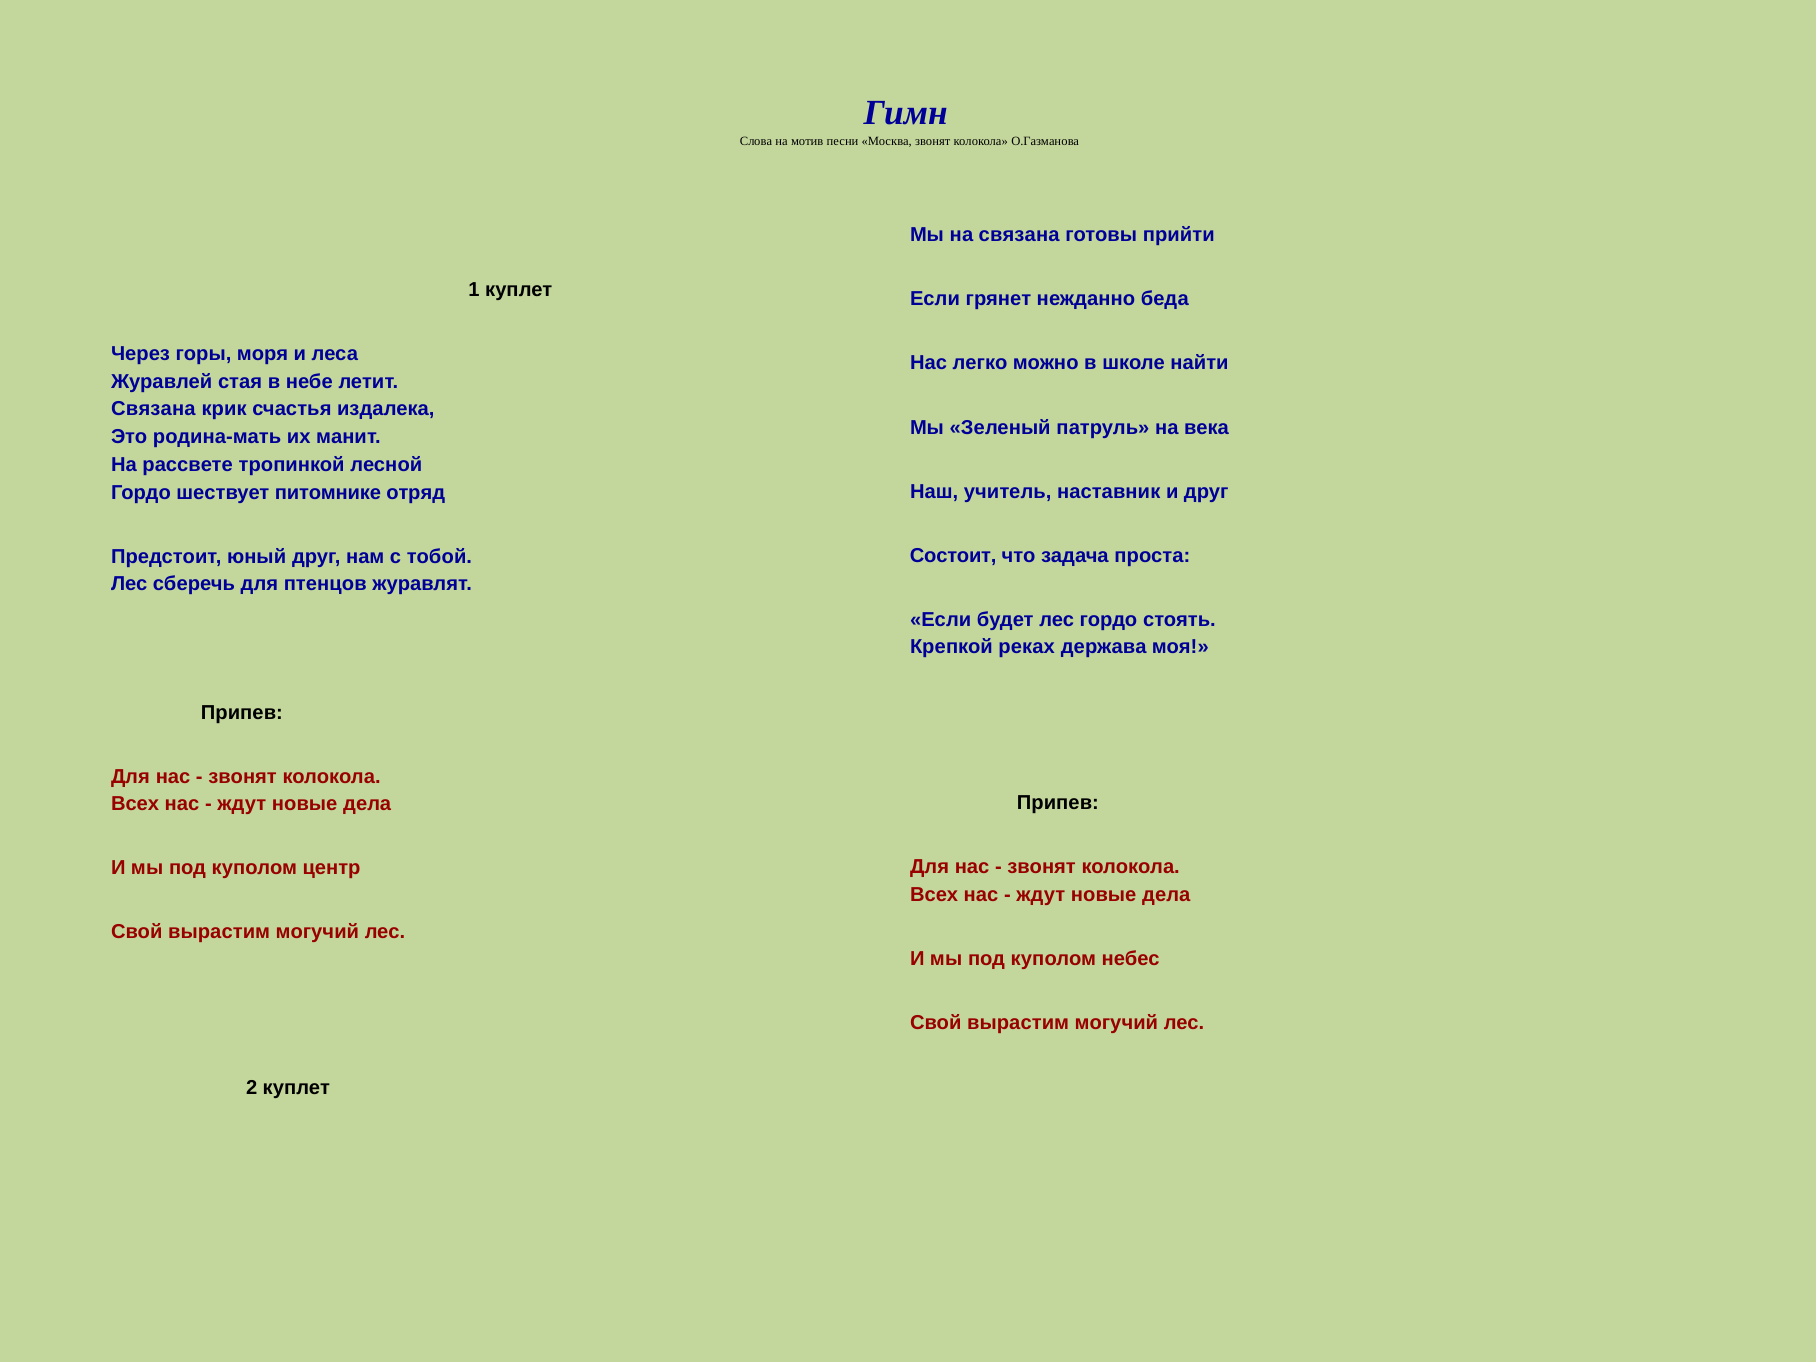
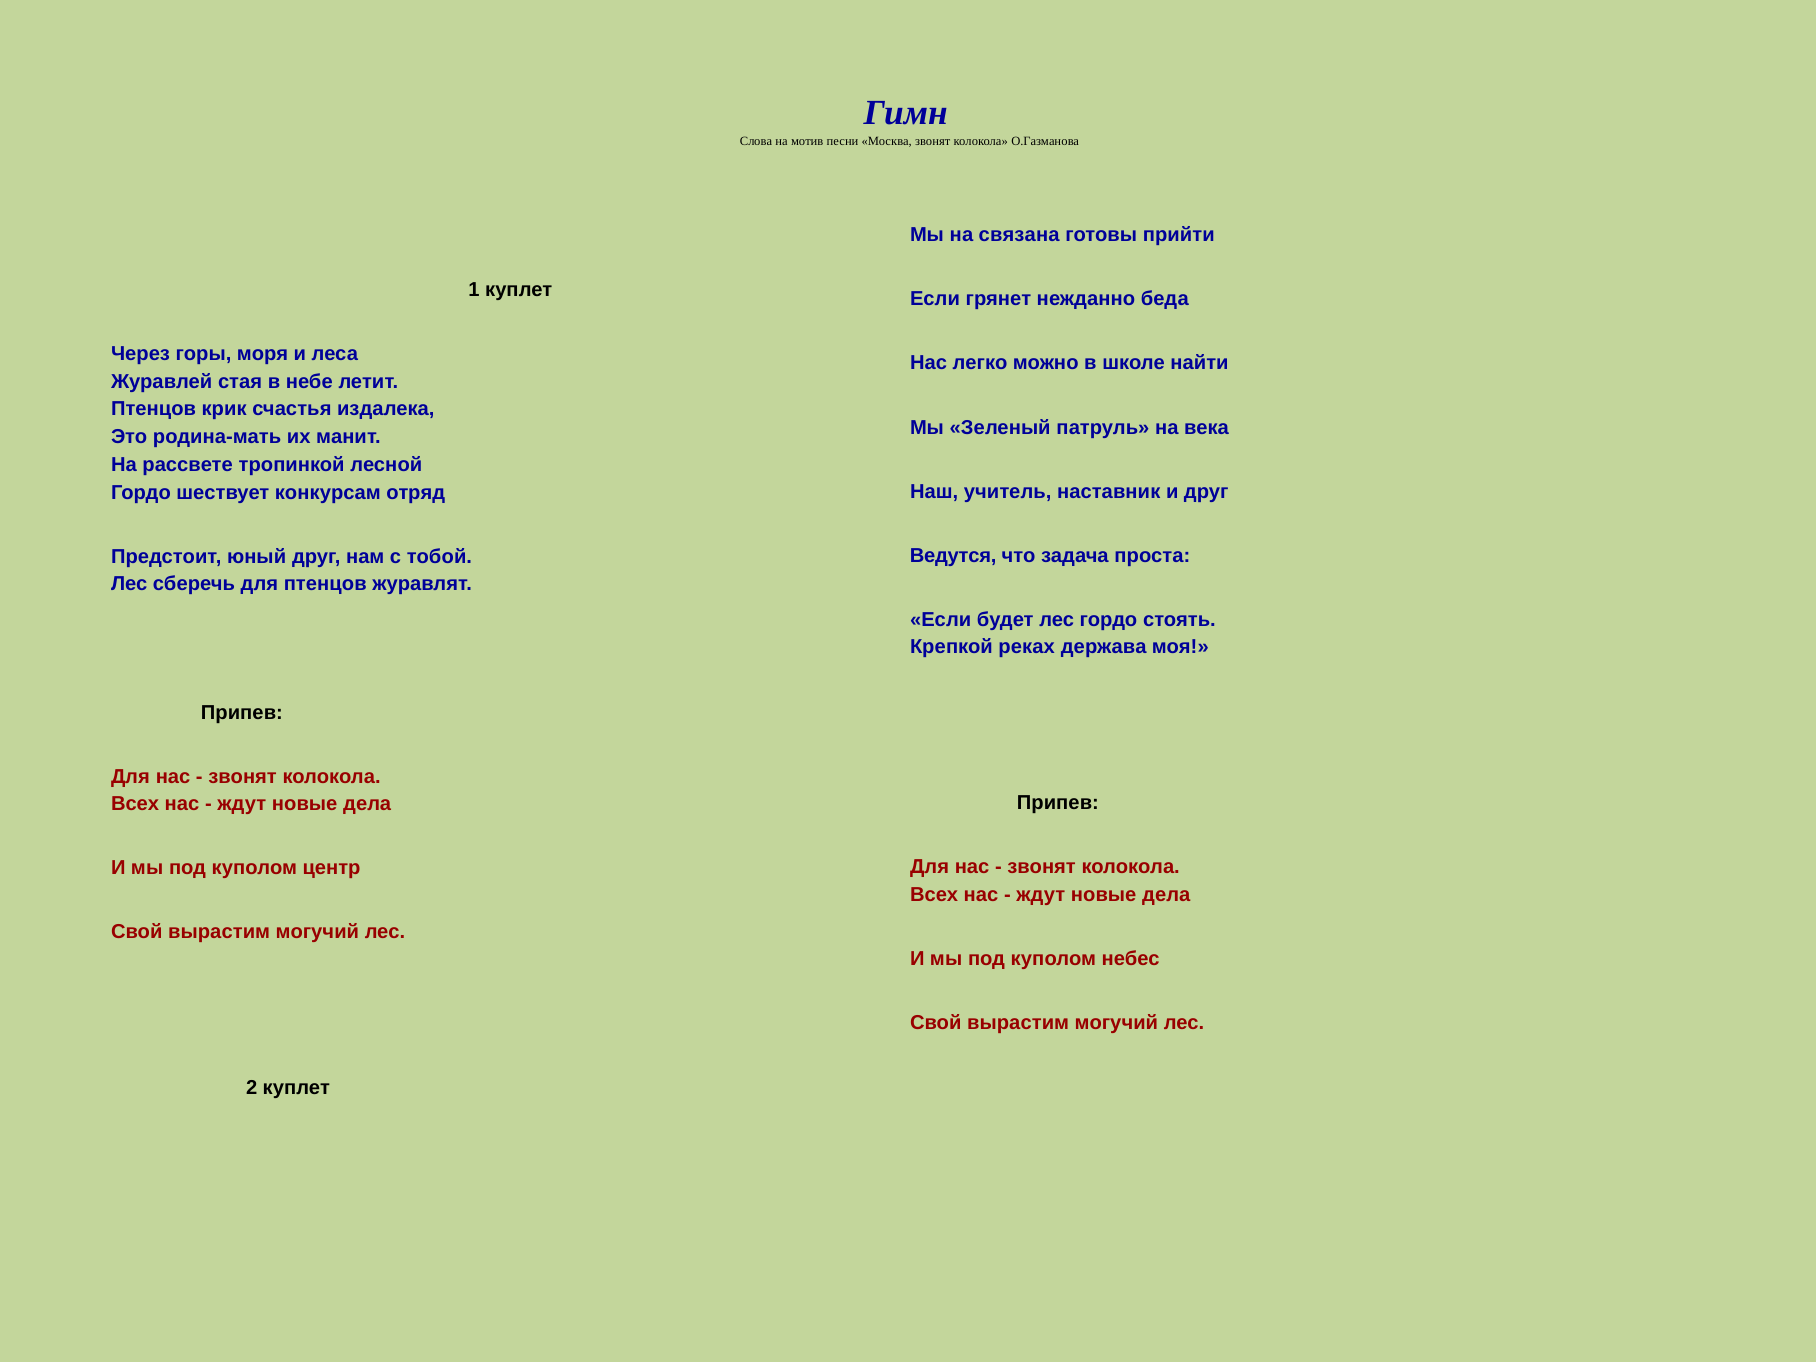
Связана: Связана -> Птенцов (154, 409)
питомнике: питомнике -> конкурсам (328, 492)
Состоит: Состоит -> Ведутся (953, 556)
